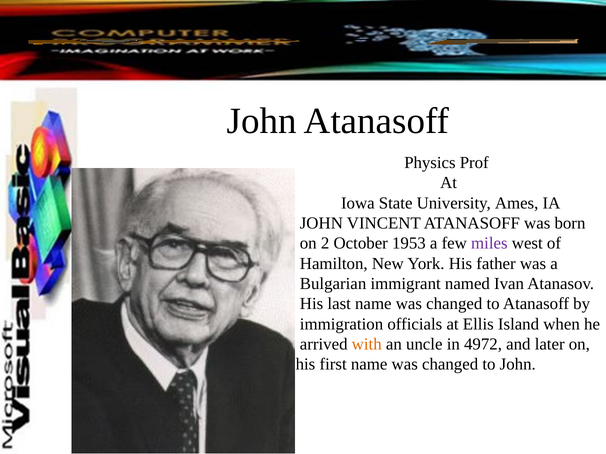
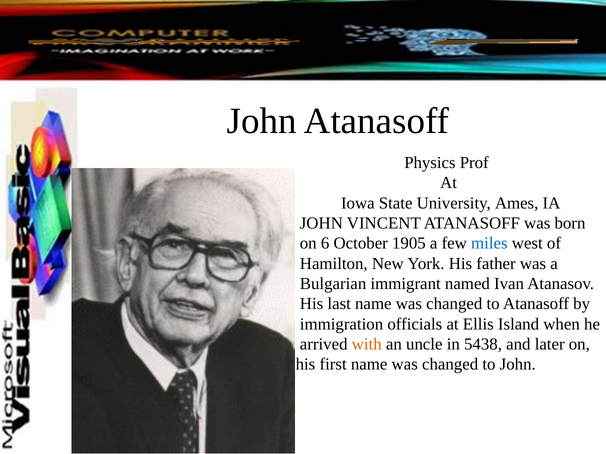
2: 2 -> 6 (325, 244)
1953: 1953 -> 1905 (409, 244)
miles colour: purple -> blue (489, 244)
4972: 4972 -> 5438 (483, 345)
